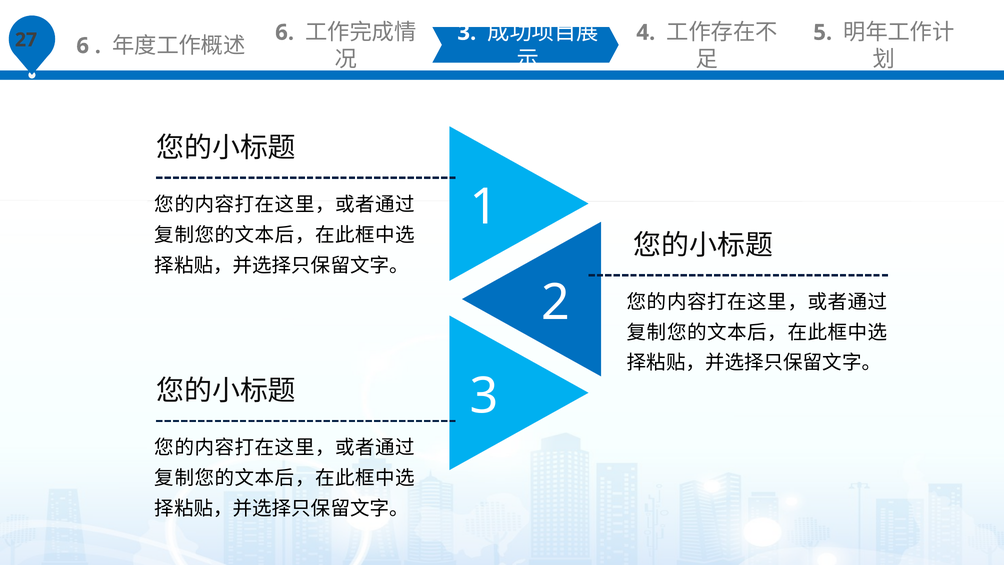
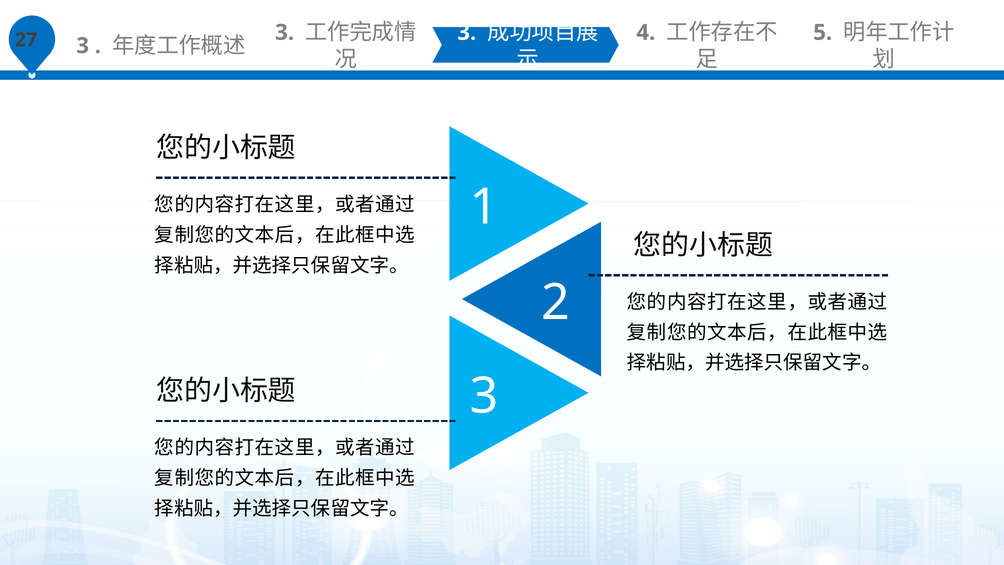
6: 6 -> 3 (83, 46)
6: 6 -> 3 (285, 32)
